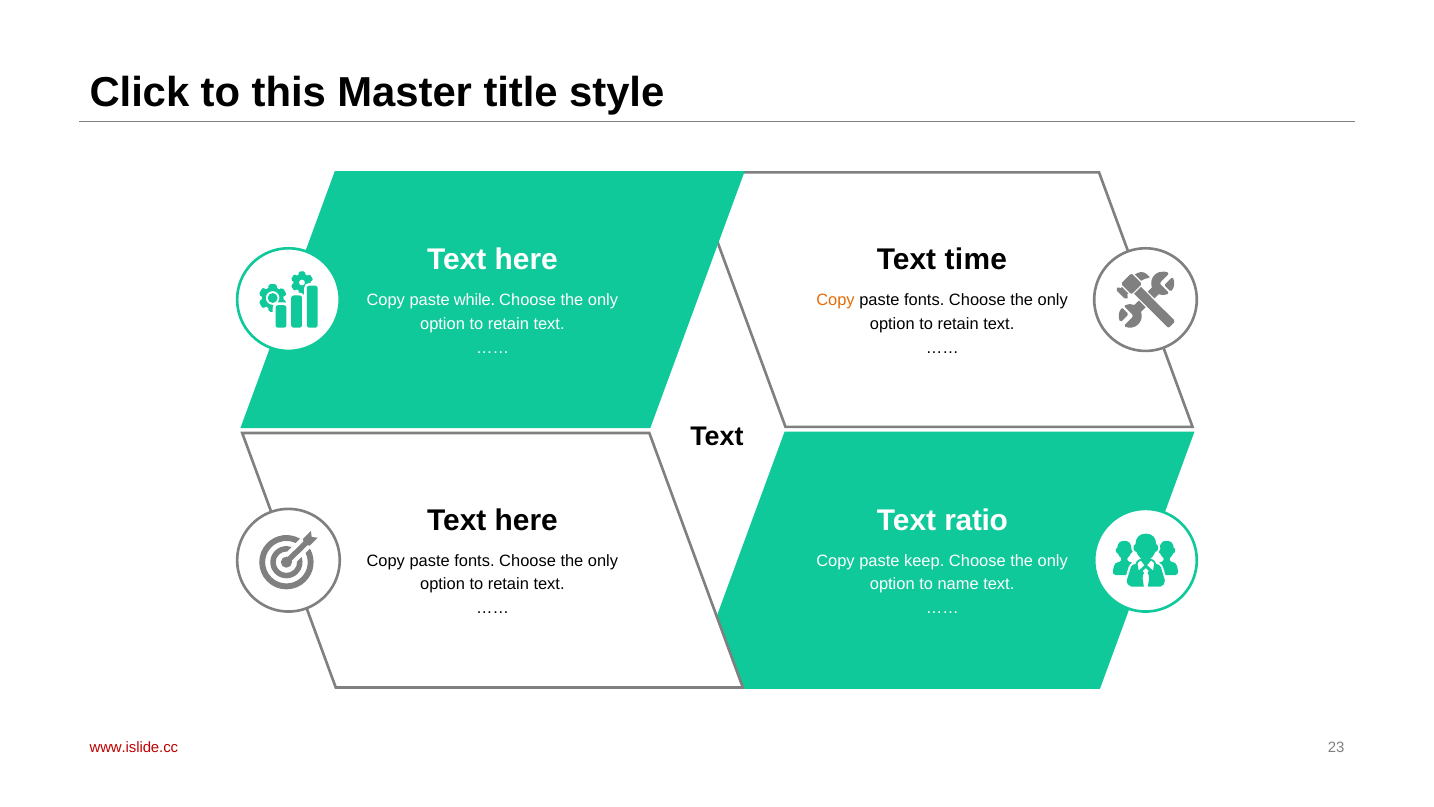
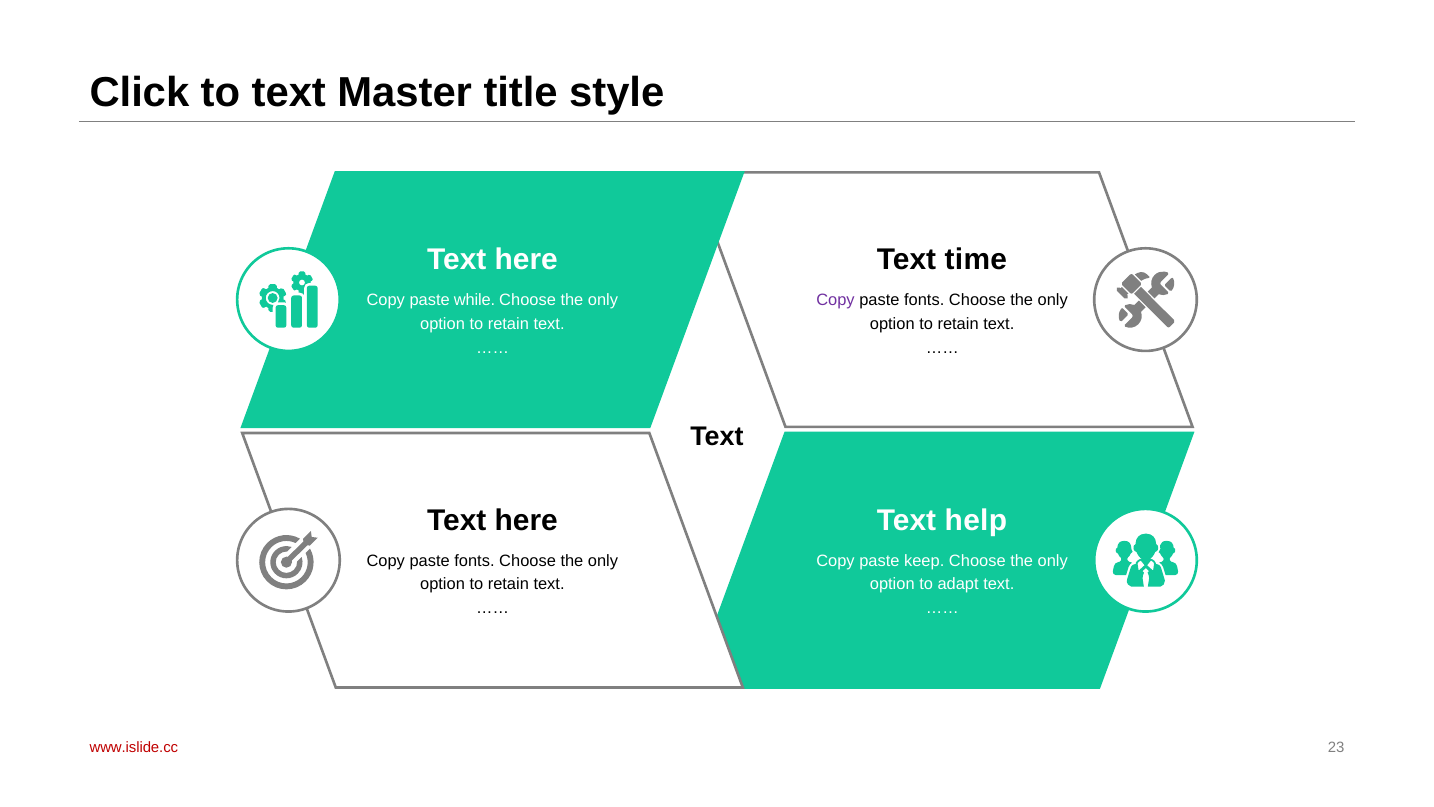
to this: this -> text (289, 93)
Copy colour: orange -> purple (836, 300)
ratio: ratio -> help (976, 520)
name: name -> adapt (958, 584)
